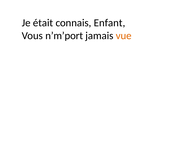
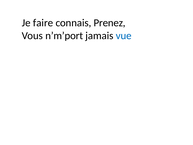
était: était -> faire (43, 23)
Enfant: Enfant -> Prenez (110, 23)
vue colour: orange -> blue (124, 36)
